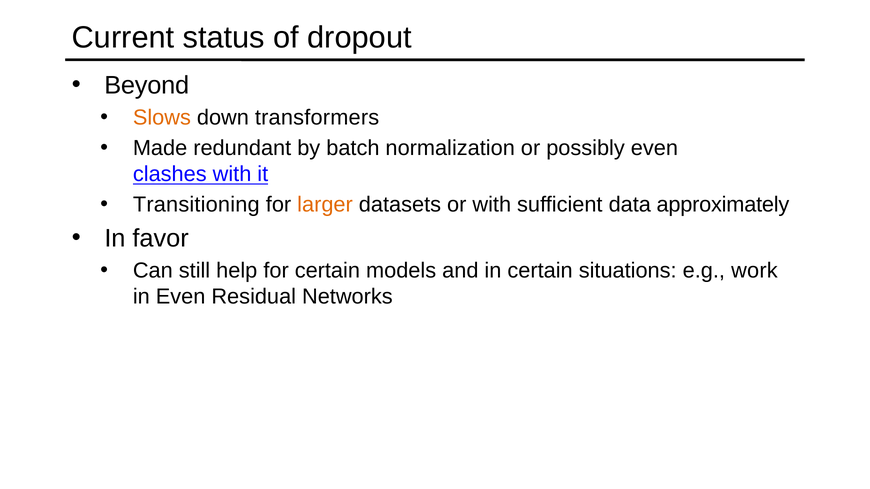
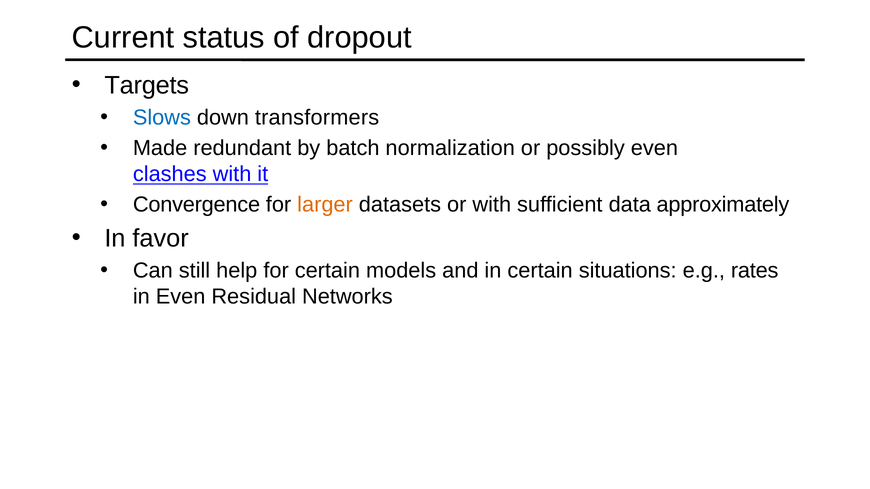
Beyond: Beyond -> Targets (147, 86)
Slows colour: orange -> blue (162, 118)
Transitioning: Transitioning -> Convergence (197, 205)
work: work -> rates (755, 271)
